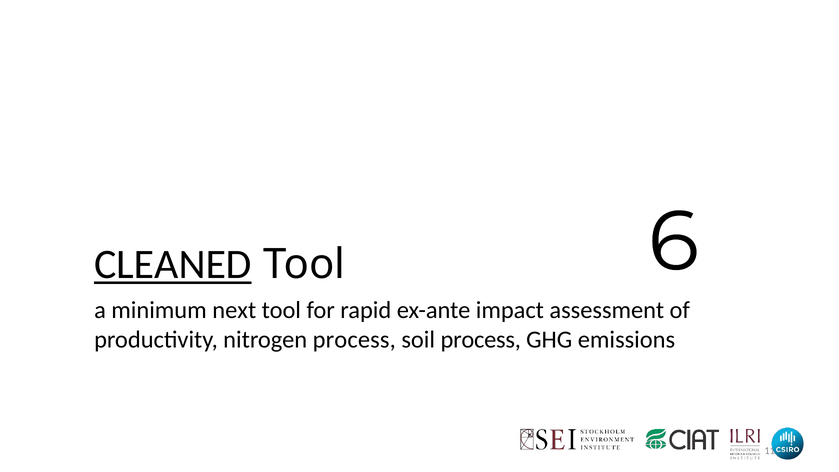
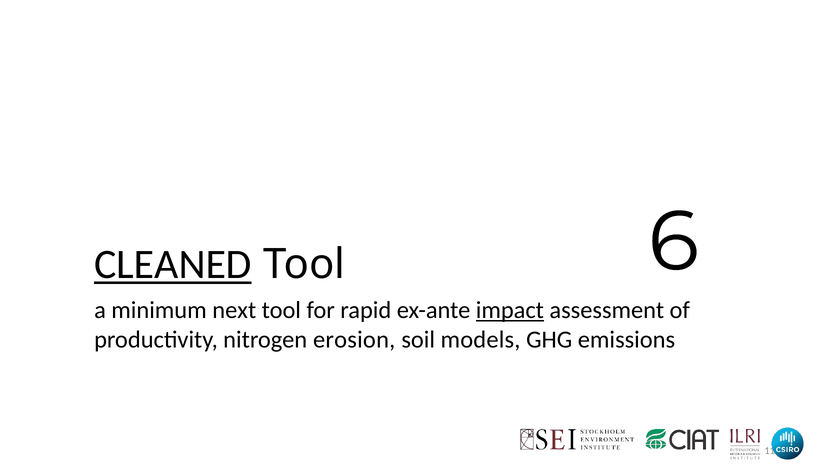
impact underline: none -> present (510, 310)
nitrogen process: process -> erosion (354, 339)
soil process: process -> models (480, 339)
